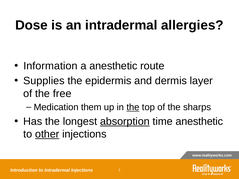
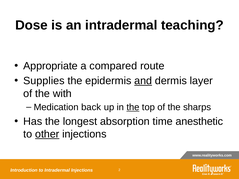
allergies: allergies -> teaching (192, 25)
Information: Information -> Appropriate (51, 66)
a anesthetic: anesthetic -> compared (113, 66)
and underline: none -> present (143, 81)
free: free -> with (62, 94)
them: them -> back (91, 107)
absorption underline: present -> none (125, 122)
